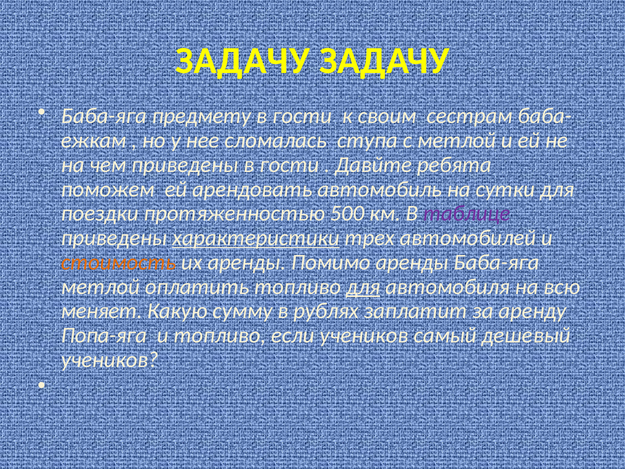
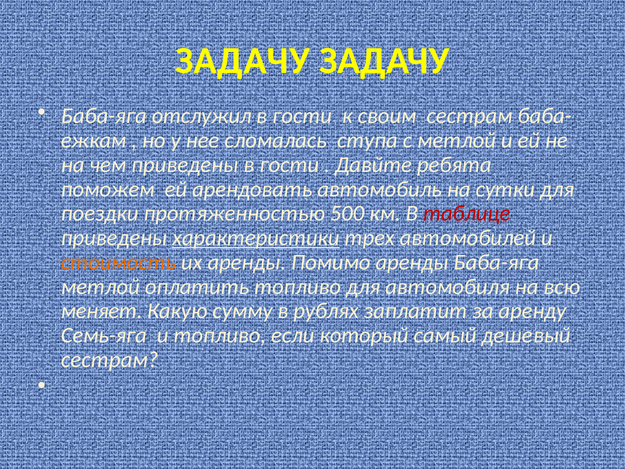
предмету: предмету -> отслужил (202, 116)
таблице colour: purple -> red (467, 213)
для underline: present -> none (363, 286)
Попа-яга: Попа-яга -> Семь-яга (104, 335)
если учеников: учеников -> который (364, 335)
учеников: учеников -> сестрам (110, 360)
